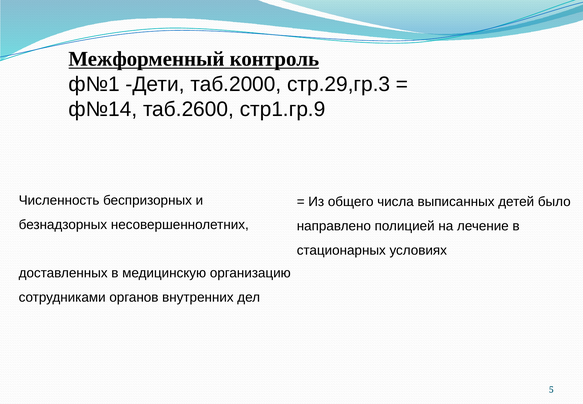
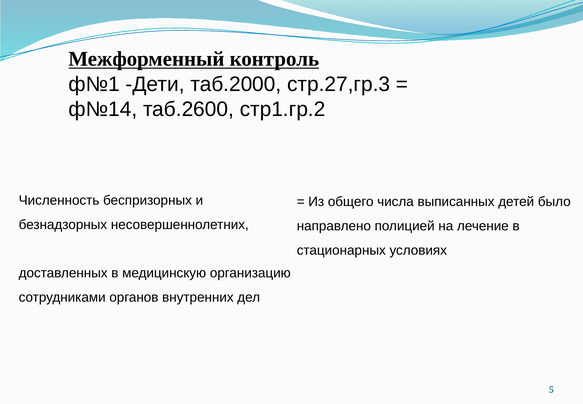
стр.29,гр.3: стр.29,гр.3 -> стр.27,гр.3 (339, 84)
стр1.гр.9: стр1.гр.9 -> стр1.гр.2 (283, 109)
